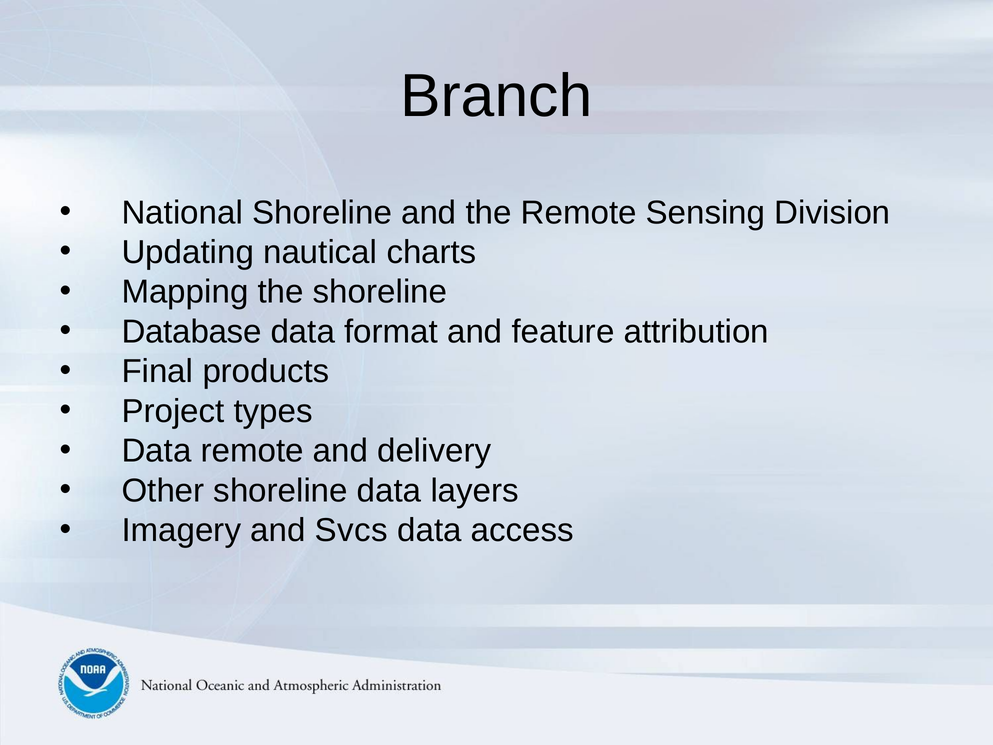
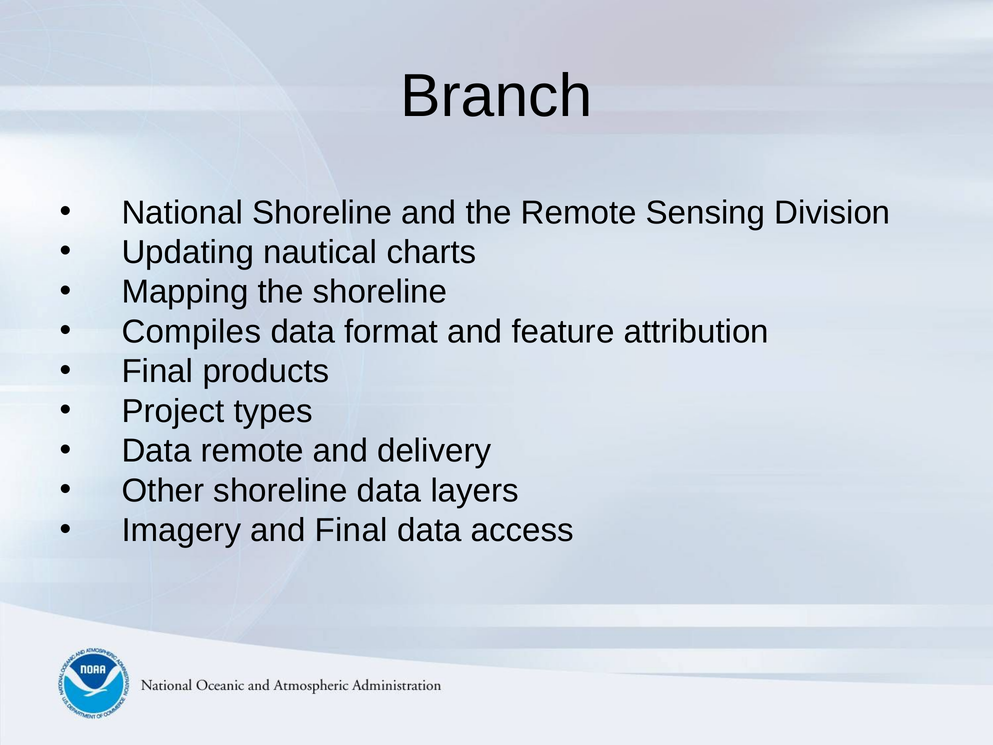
Database: Database -> Compiles (191, 332)
and Svcs: Svcs -> Final (351, 530)
